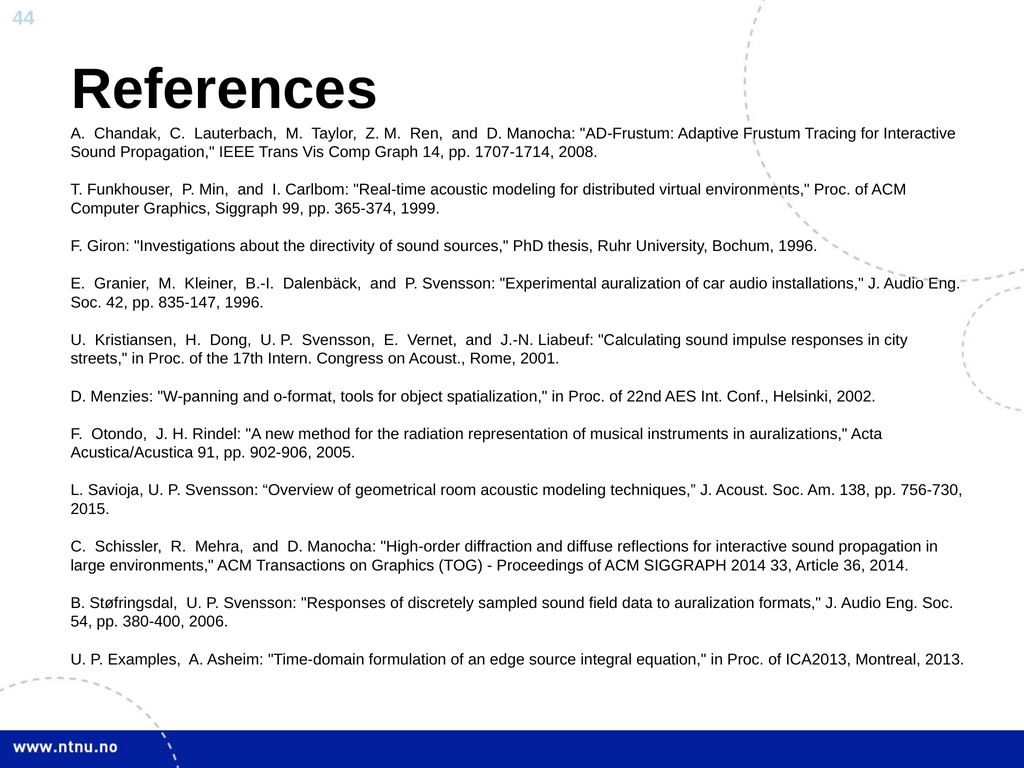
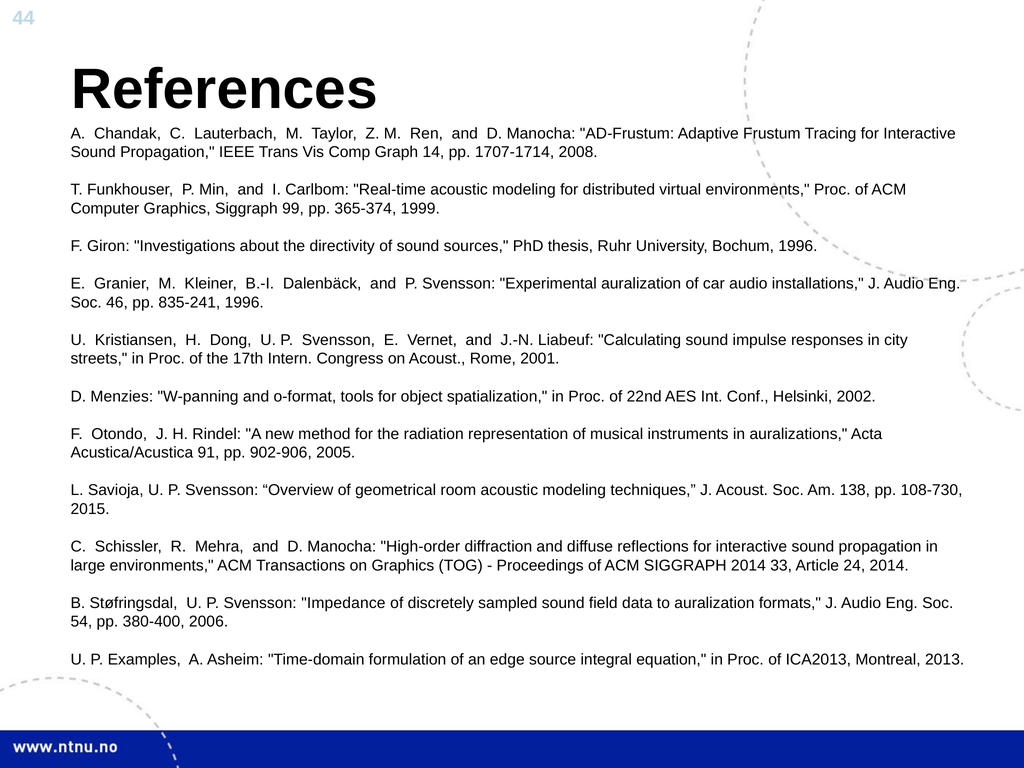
42: 42 -> 46 (117, 302)
835-147: 835-147 -> 835-241 (189, 302)
756-730: 756-730 -> 108-730 (932, 490)
36: 36 -> 24 (854, 565)
Svensson Responses: Responses -> Impedance (343, 603)
